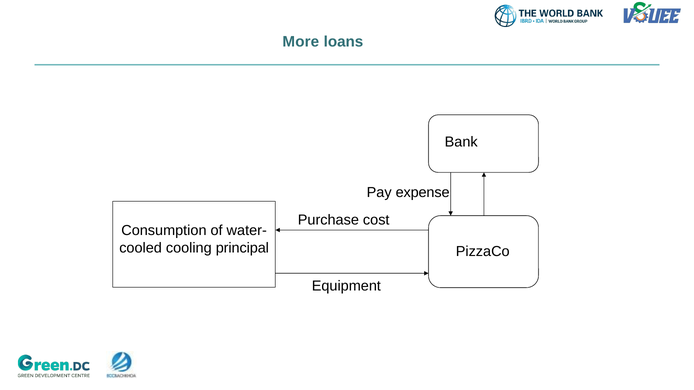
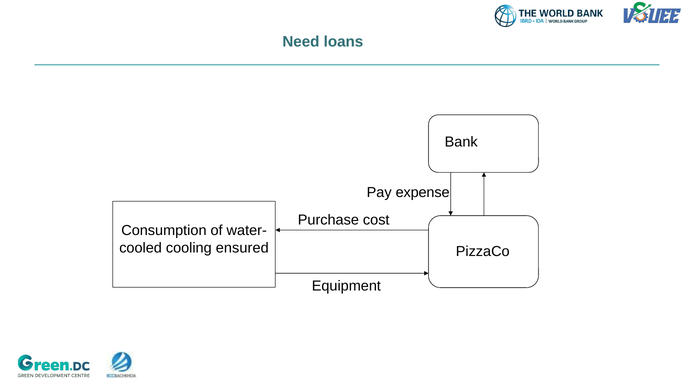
More: More -> Need (301, 42)
principal: principal -> ensured (242, 248)
